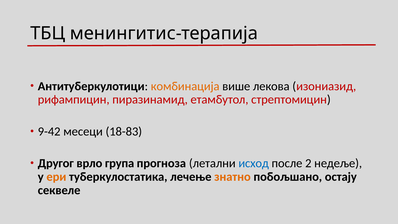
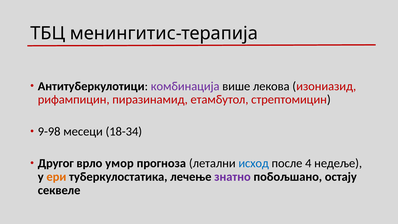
комбинација colour: orange -> purple (185, 86)
9-42: 9-42 -> 9-98 (49, 131)
18-83: 18-83 -> 18-34 (124, 131)
група: група -> умор (119, 163)
2: 2 -> 4 (308, 163)
знатно colour: orange -> purple (232, 177)
